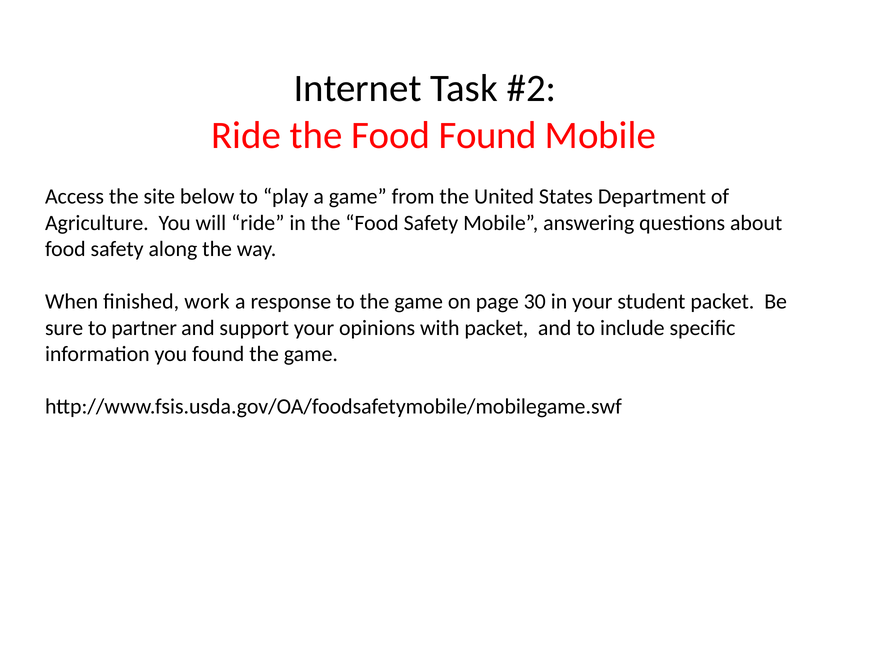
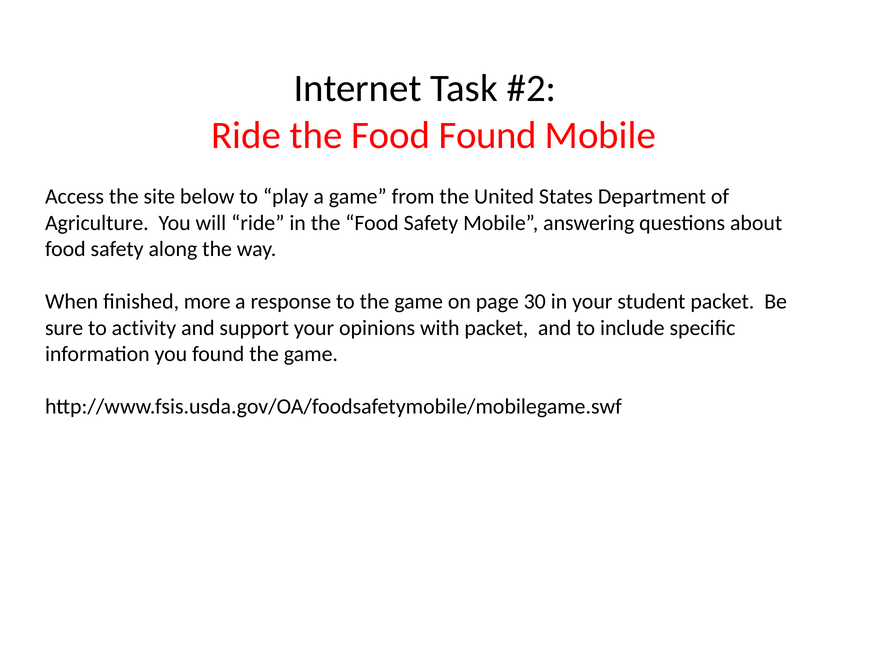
work: work -> more (207, 302)
partner: partner -> activity (144, 328)
